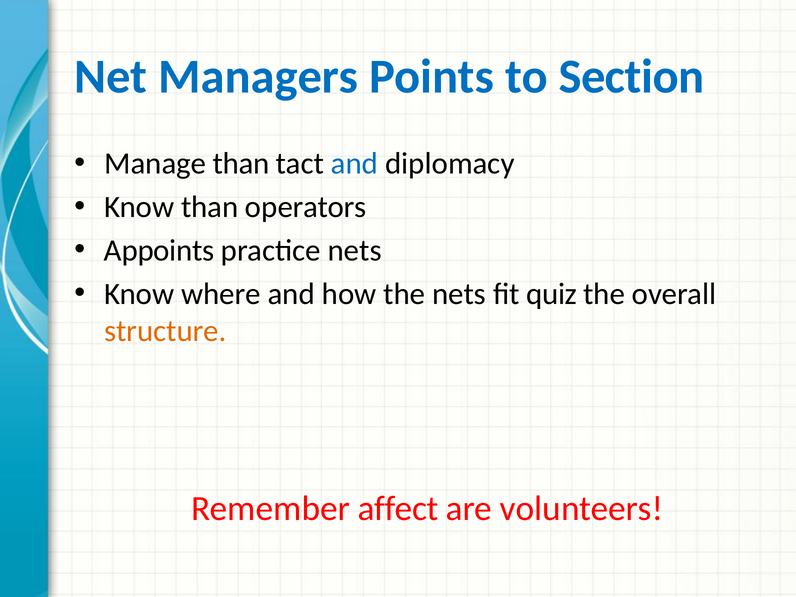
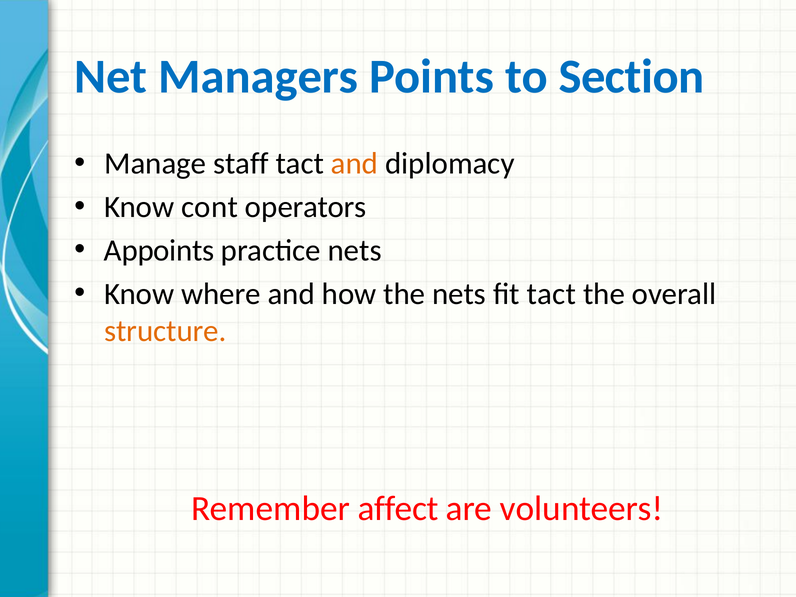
Manage than: than -> staff (241, 164)
and colour: blue -> orange (355, 164)
Know than: than -> cont (210, 207)
fit quiz: quiz -> tact (551, 294)
